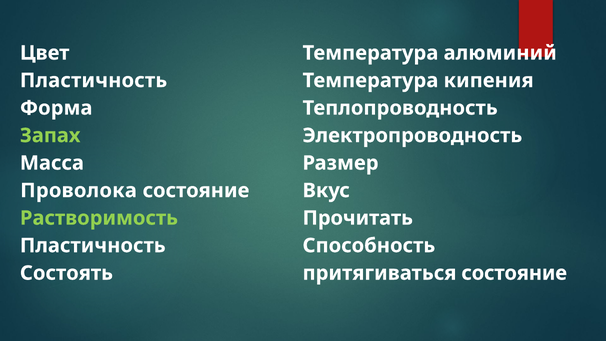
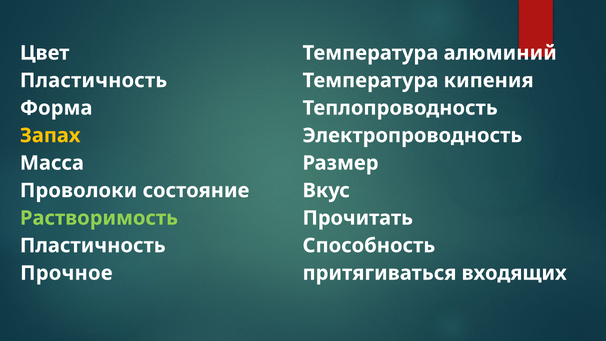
Запах colour: light green -> yellow (50, 135)
Проволока: Проволока -> Проволоки (79, 190)
Состоять: Состоять -> Прочное (66, 273)
притягиваться состояние: состояние -> входящих (514, 273)
